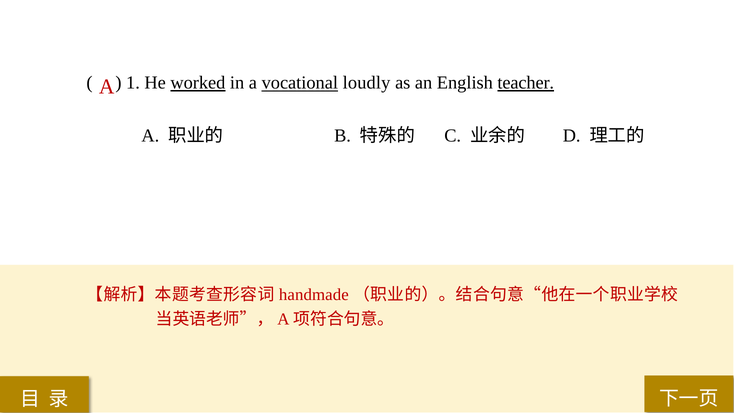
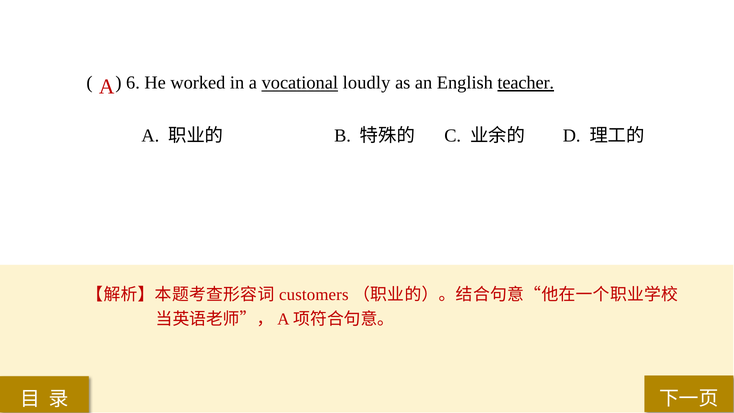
1: 1 -> 6 (133, 83)
worked underline: present -> none (198, 83)
handmade: handmade -> customers (314, 295)
